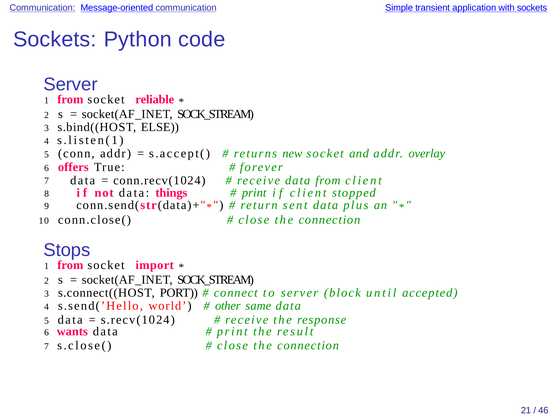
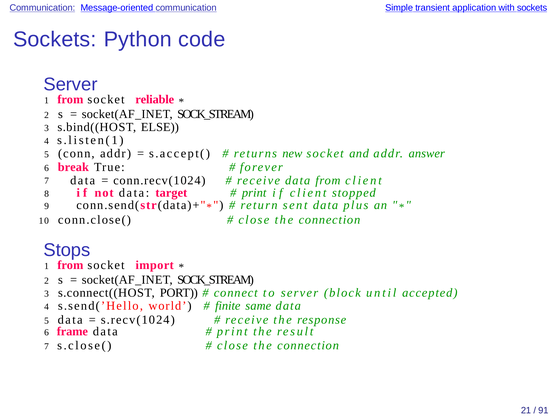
overlay: overlay -> answer (427, 154)
offers: offers -> break (73, 167)
things: things -> target (171, 193)
other: other -> finite (228, 306)
wants: wants -> frame (72, 332)
46: 46 -> 91 (543, 411)
